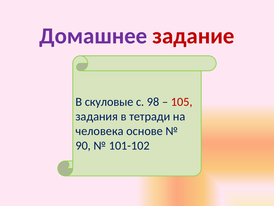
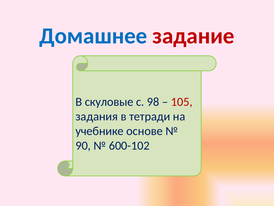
Домашнее colour: purple -> blue (93, 36)
человека: человека -> учебнике (100, 131)
101-102: 101-102 -> 600-102 (129, 145)
